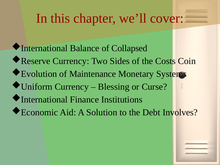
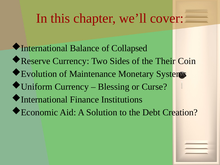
Costs: Costs -> Their (165, 61)
Involves: Involves -> Creation (180, 112)
